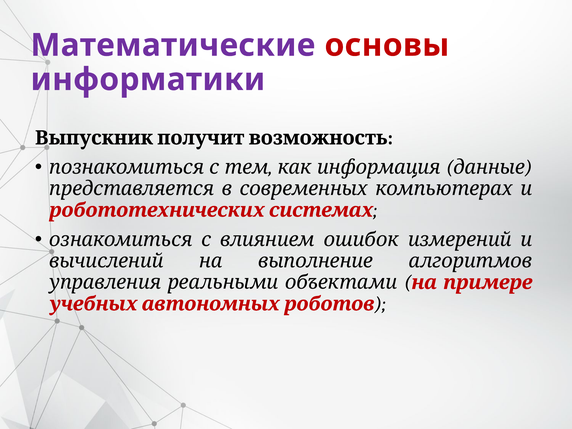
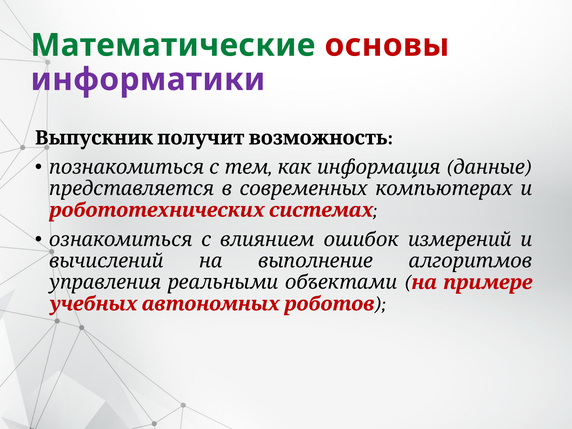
Математические colour: purple -> green (173, 45)
